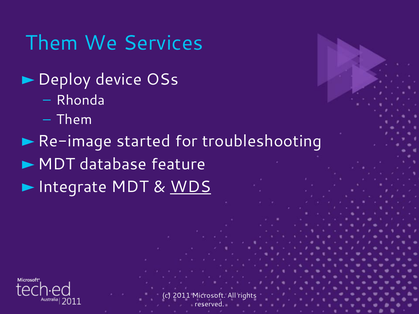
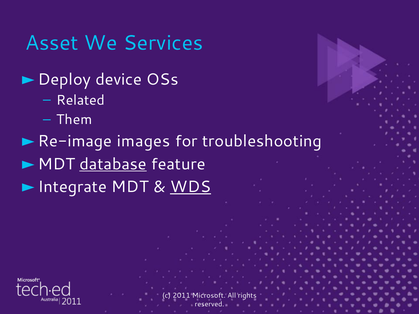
Them: Them -> Asset (52, 43)
Rhonda: Rhonda -> Related (80, 100)
started: started -> images (144, 141)
database underline: none -> present (113, 164)
